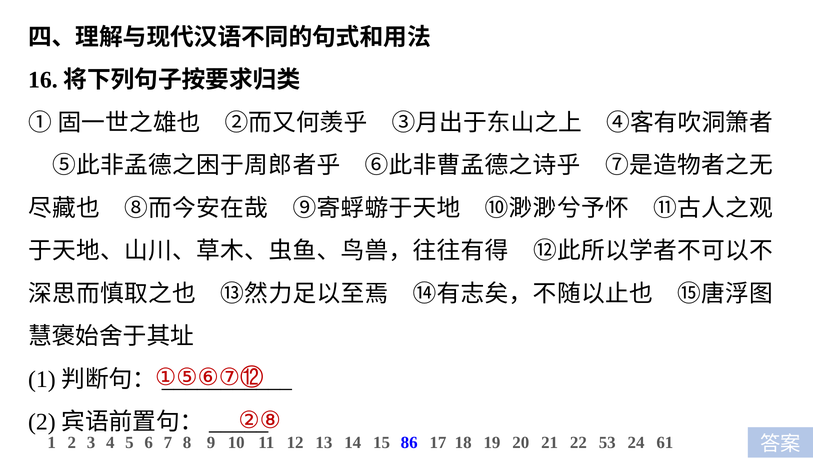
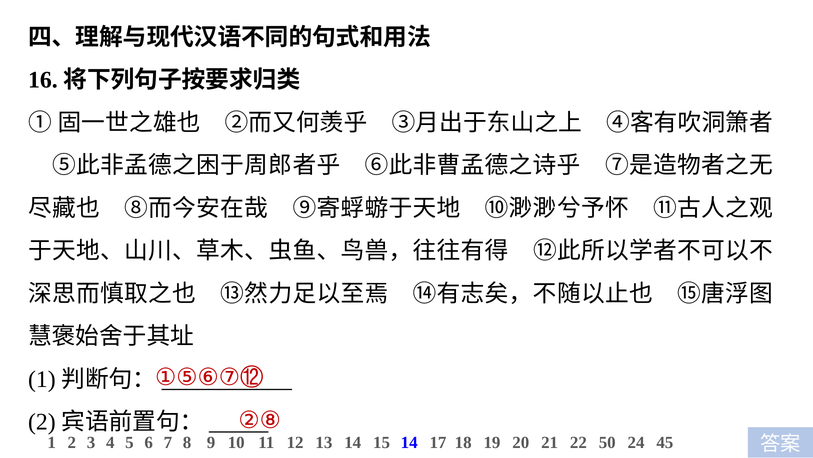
15 86: 86 -> 14 (409, 442)
53: 53 -> 50 (607, 442)
61: 61 -> 45 (665, 442)
